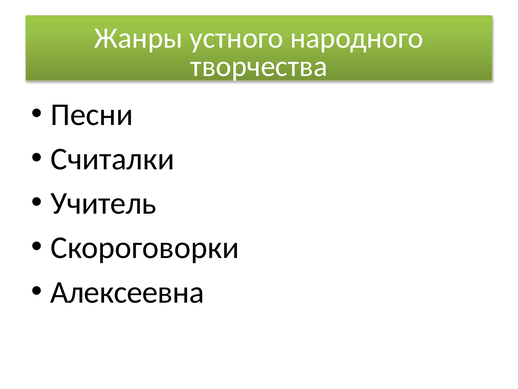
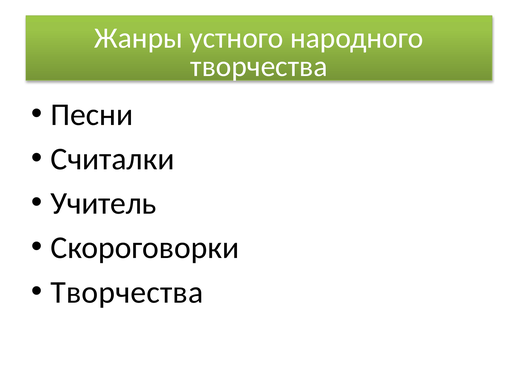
Алексеевна: Алексеевна -> Творчества (127, 292)
